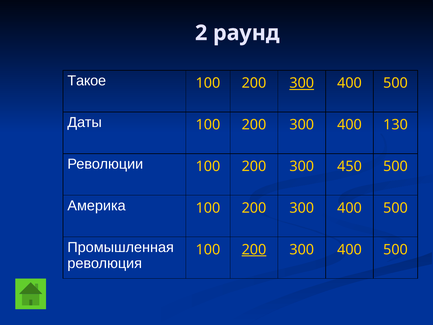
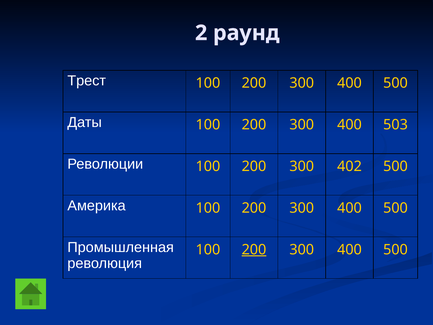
Такое: Такое -> Трест (87, 81)
300 underline: present -> none (302, 83)
130: 130 -> 503 (396, 125)
450: 450 -> 402 (349, 166)
